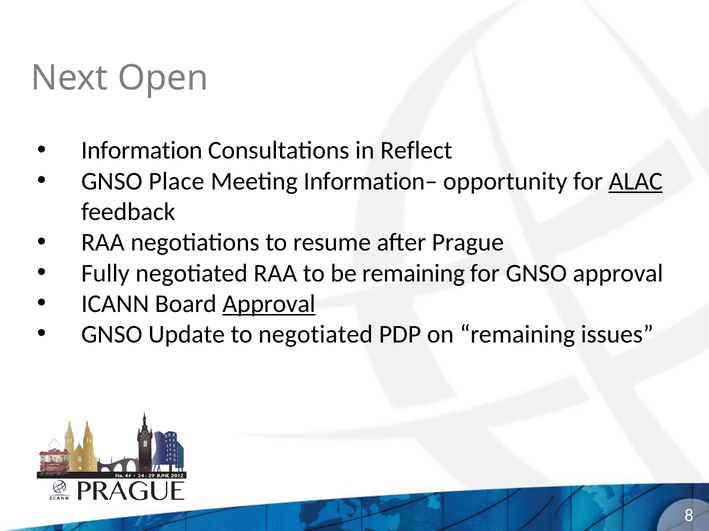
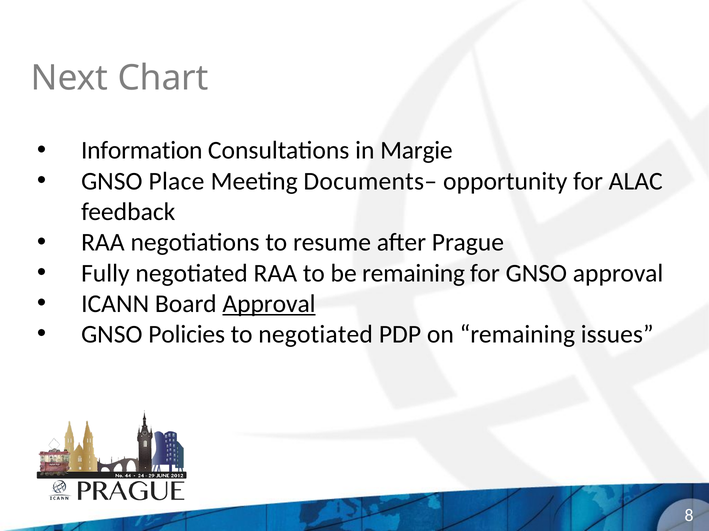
Open: Open -> Chart (163, 78)
Reflect: Reflect -> Margie (416, 151)
Information–: Information– -> Documents– (370, 181)
ALAC underline: present -> none (636, 181)
Update: Update -> Policies (187, 335)
